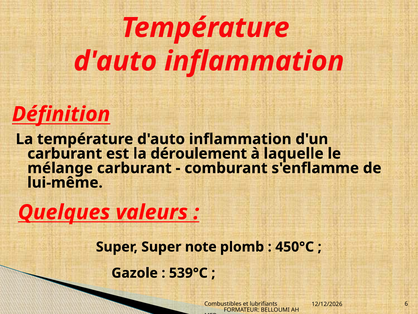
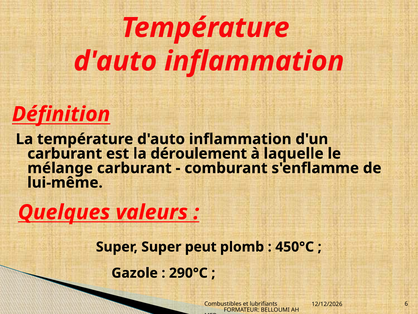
note: note -> peut (201, 247)
539°C: 539°C -> 290°C (188, 273)
